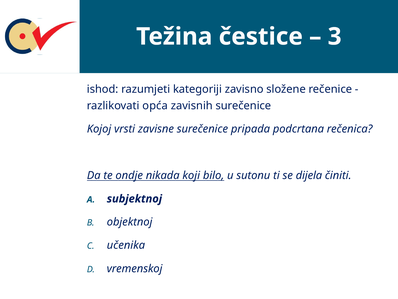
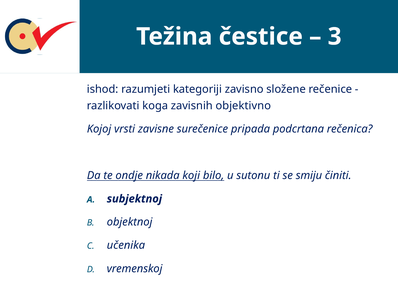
opća: opća -> koga (155, 106)
zavisnih surečenice: surečenice -> objektivno (243, 106)
dijela: dijela -> smiju (309, 175)
